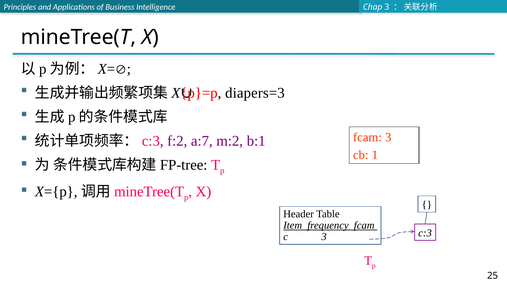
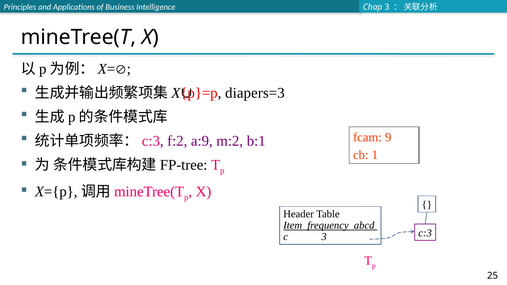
fcam 3: 3 -> 9 (388, 137)
a:7: a:7 -> a:9 (202, 141)
frequency fcam: fcam -> abcd (364, 226)
